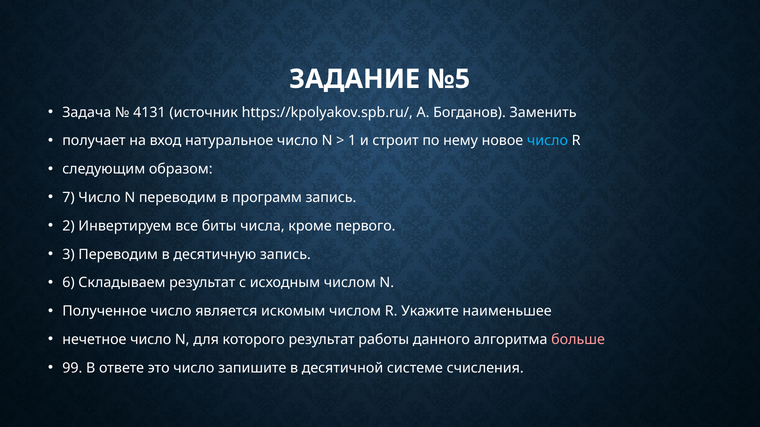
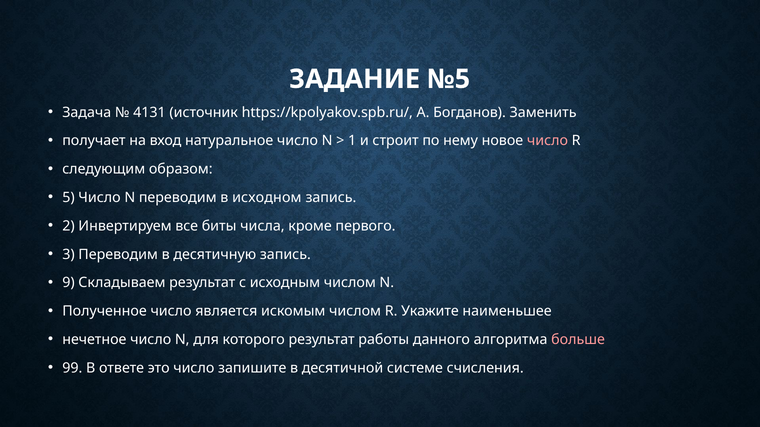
число colour: light blue -> pink (547, 141)
7: 7 -> 5 (68, 198)
программ: программ -> исходном (267, 198)
6: 6 -> 9 (68, 283)
